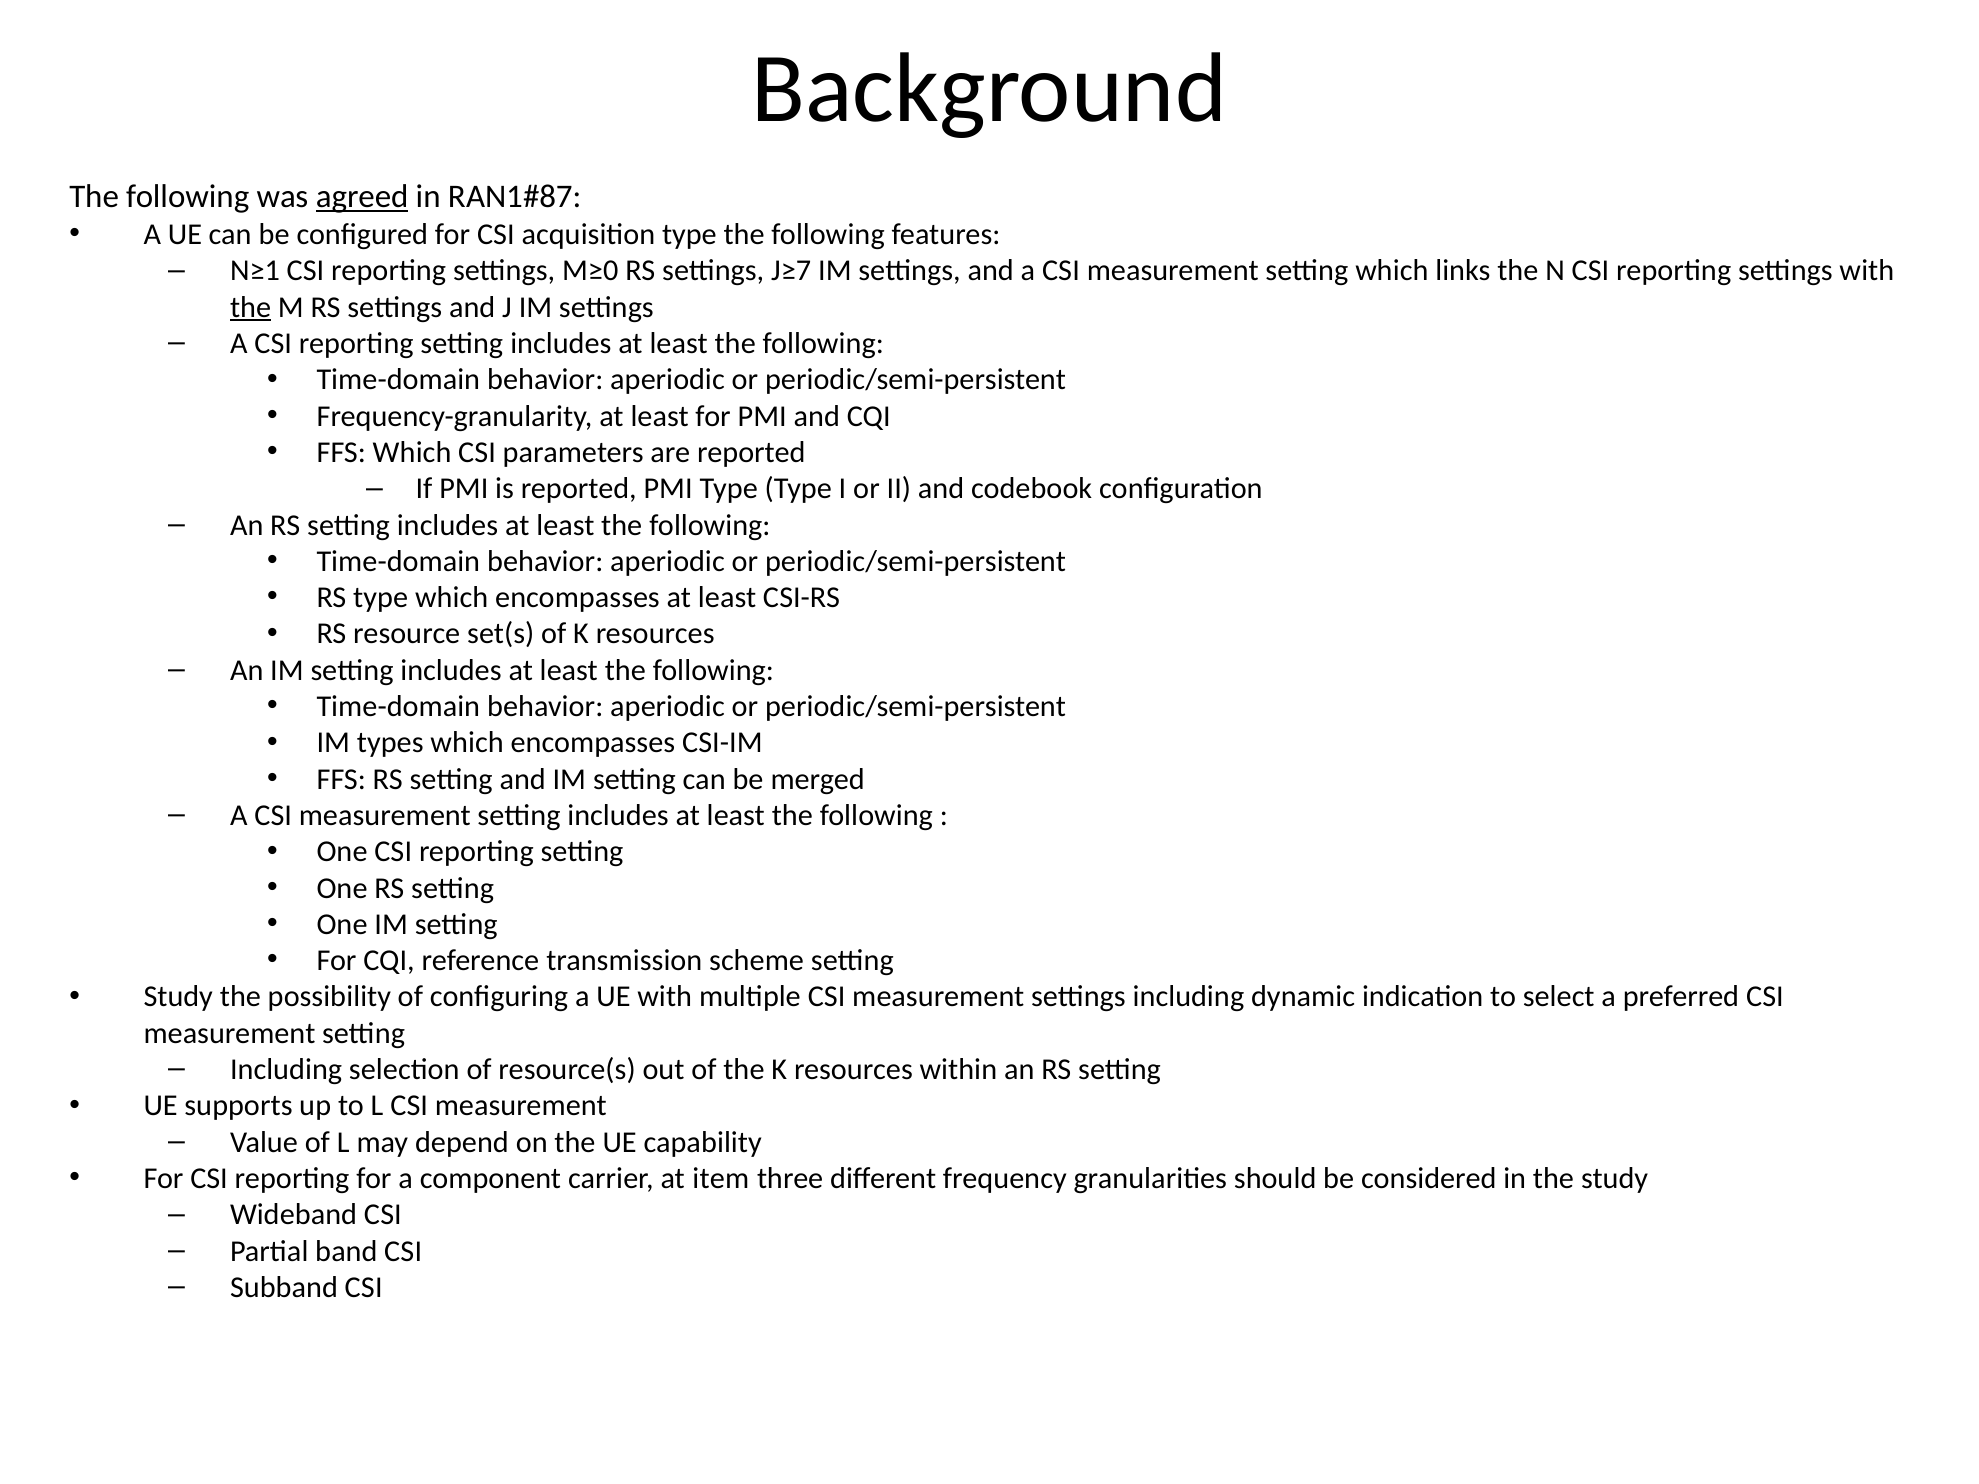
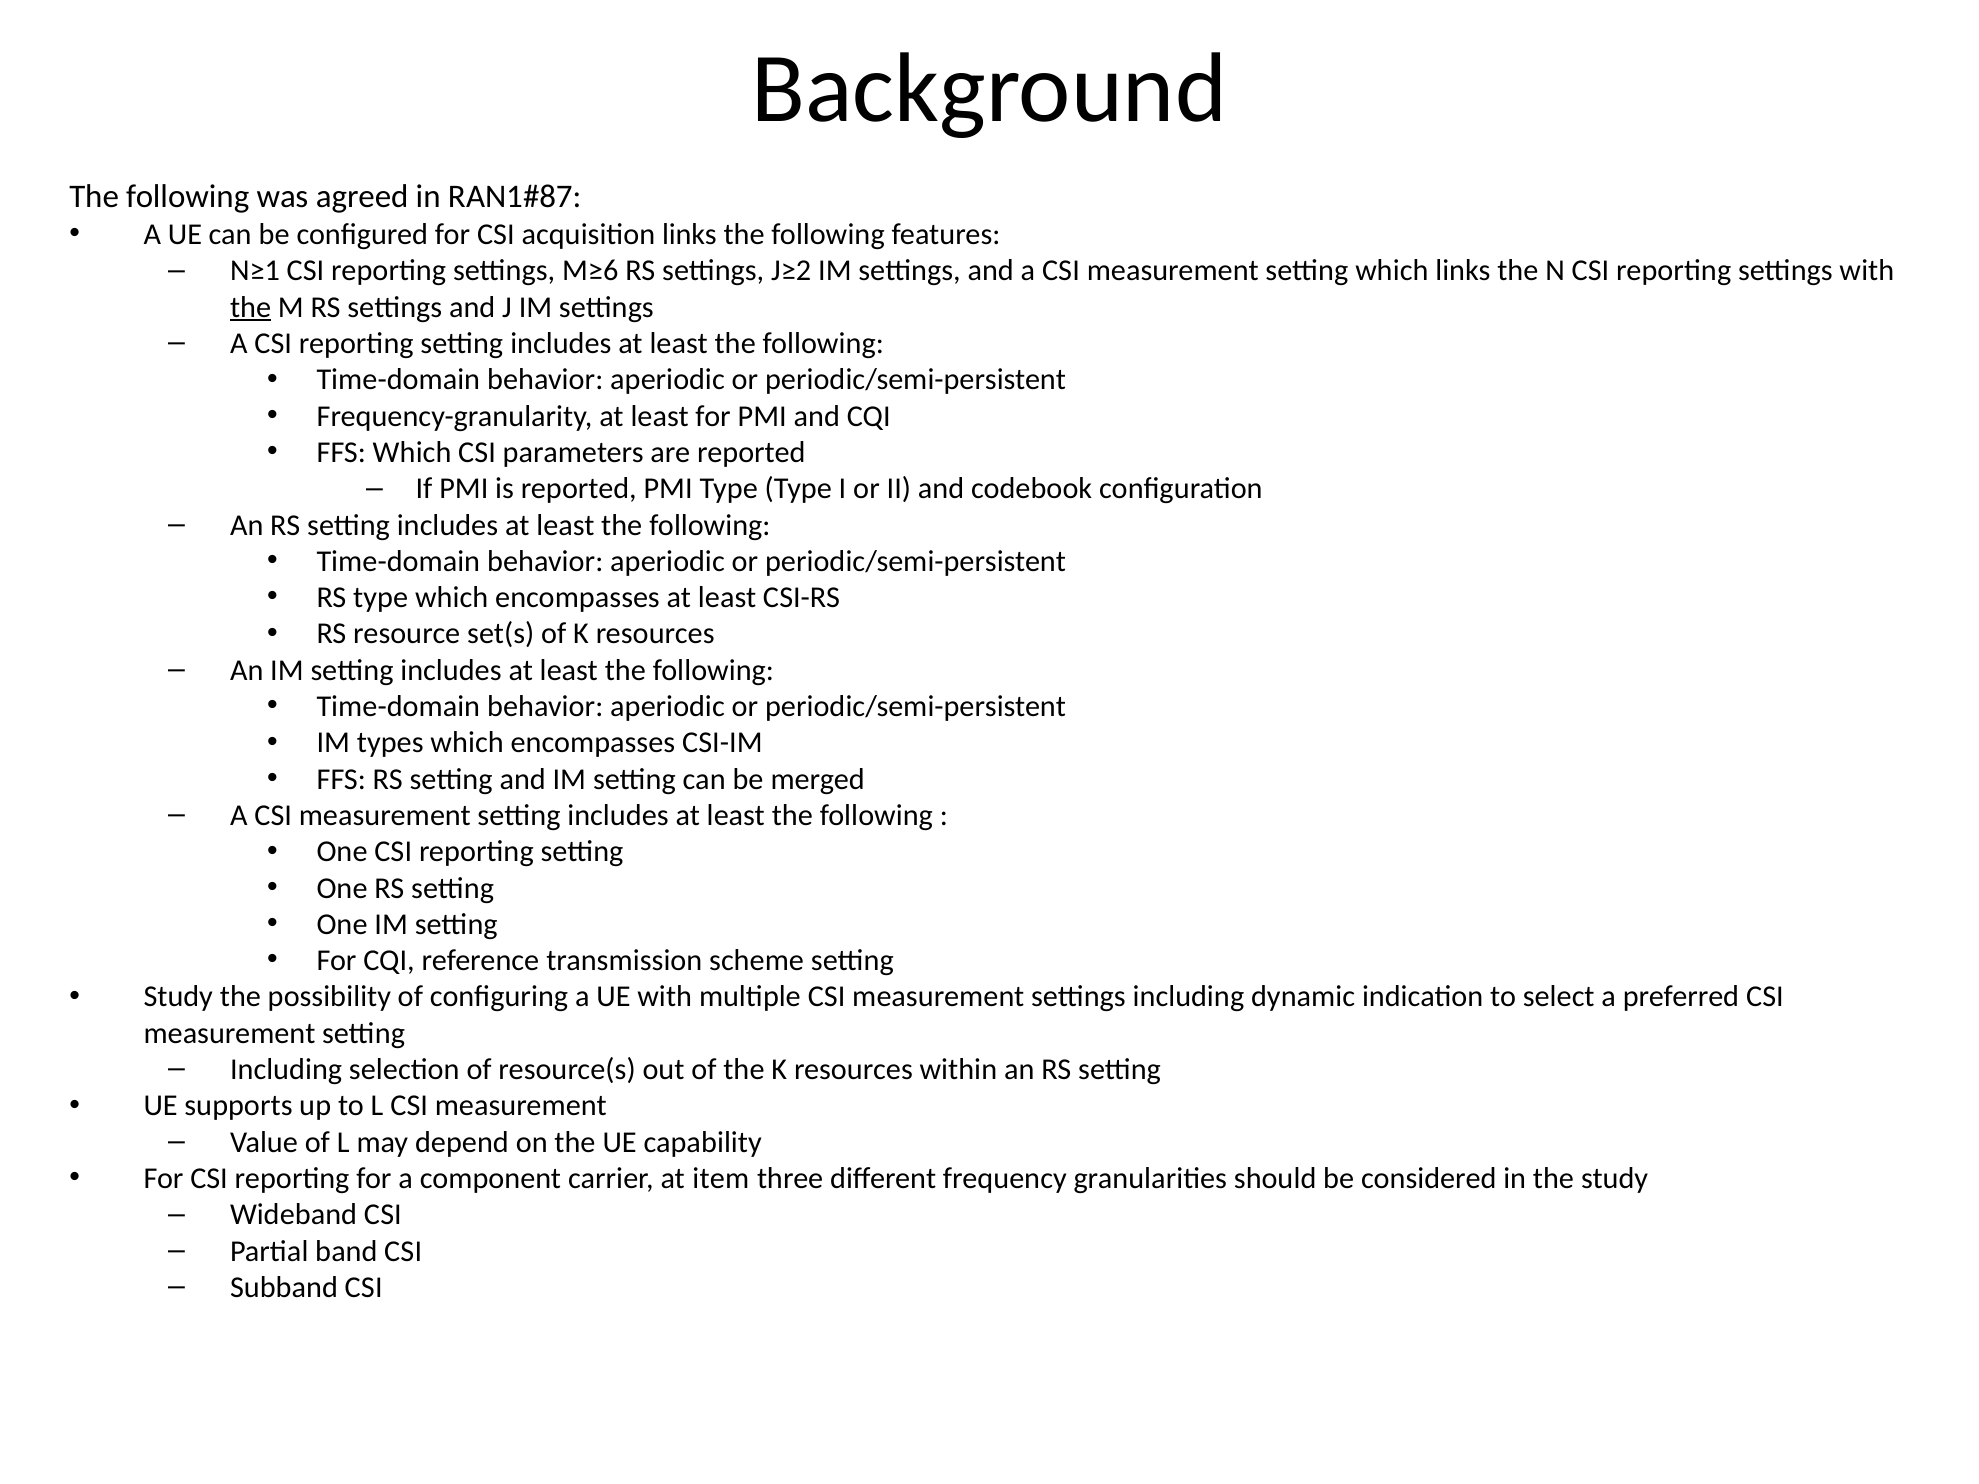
agreed underline: present -> none (362, 197)
acquisition type: type -> links (689, 235)
M≥0: M≥0 -> M≥6 (590, 271)
J≥7: J≥7 -> J≥2 (791, 271)
